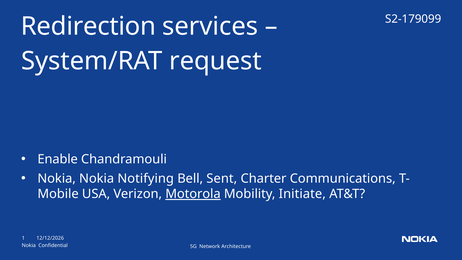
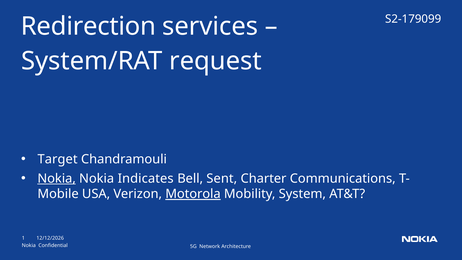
Enable: Enable -> Target (58, 159)
Nokia underline: none -> present (57, 178)
Notifying: Notifying -> Indicates (146, 178)
Initiate: Initiate -> System (302, 194)
